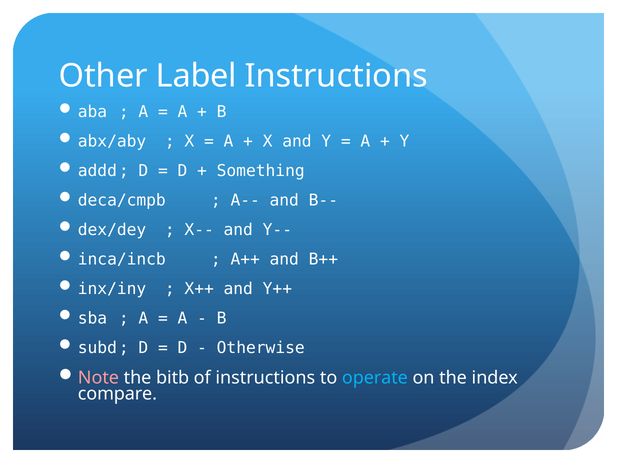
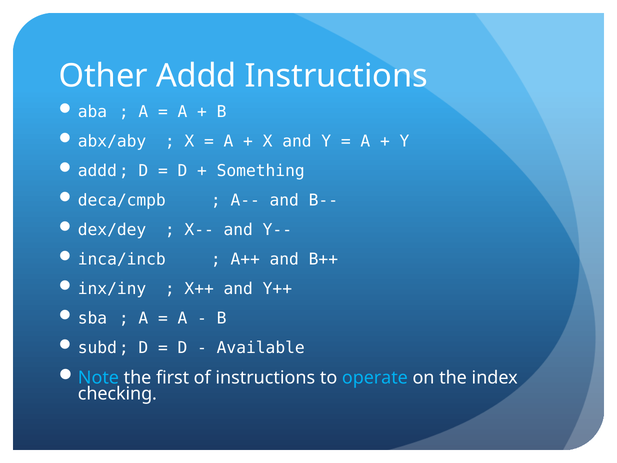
Other Label: Label -> Addd (196, 76)
Otherwise: Otherwise -> Available (261, 348)
Note colour: pink -> light blue (98, 378)
bitb: bitb -> first (173, 378)
compare: compare -> checking (117, 393)
